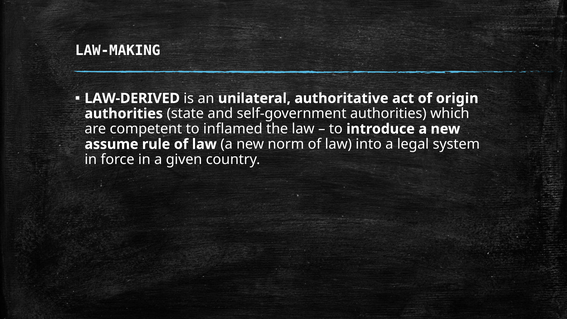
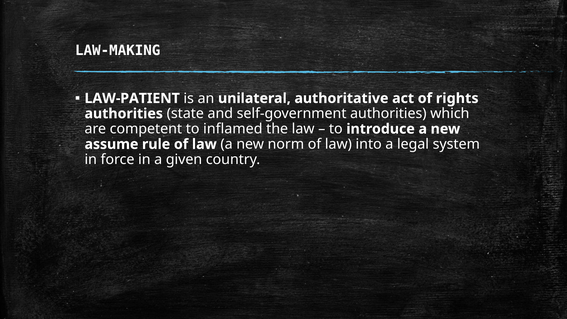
LAW-DERIVED: LAW-DERIVED -> LAW-PATIENT (132, 98)
origin: origin -> rights (457, 98)
